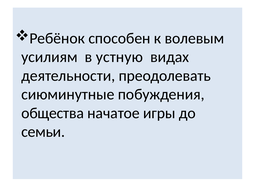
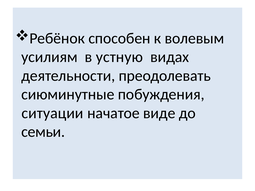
общества: общества -> ситуации (52, 113)
игры: игры -> виде (159, 113)
